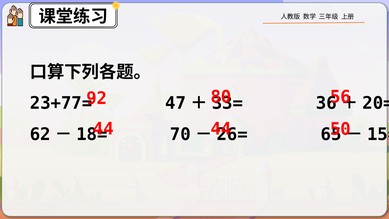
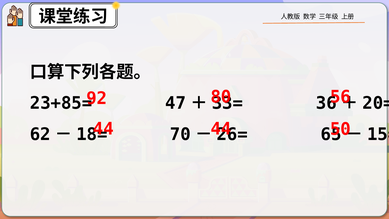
23+77=: 23+77= -> 23+85= (61, 103)
